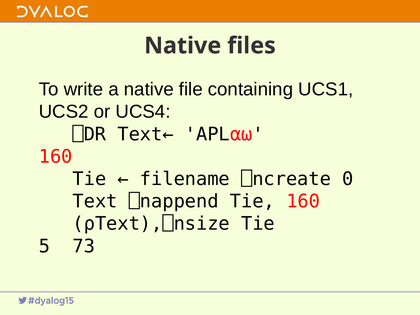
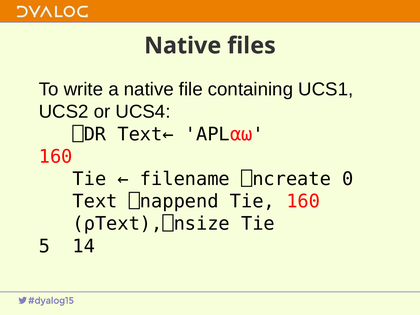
73: 73 -> 14 (84, 246)
